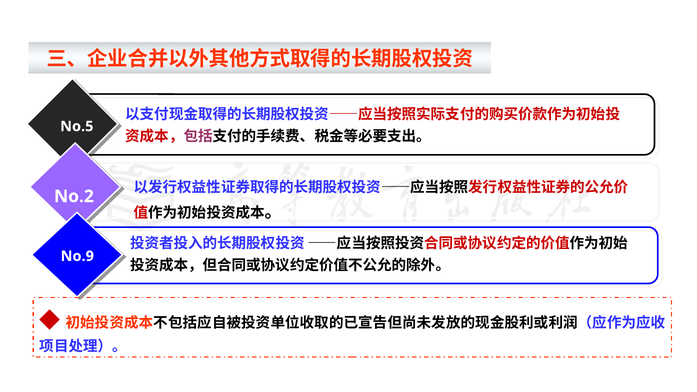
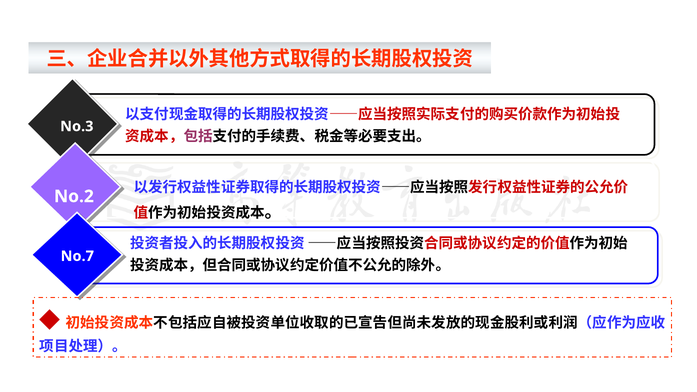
No.5: No.5 -> No.3 (77, 126)
No.9: No.9 -> No.7 (77, 256)
